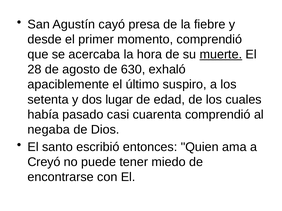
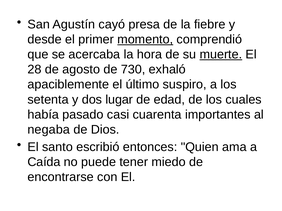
momento underline: none -> present (145, 40)
630: 630 -> 730 (133, 70)
cuarenta comprendió: comprendió -> importantes (218, 115)
Creyó: Creyó -> Caída (44, 162)
